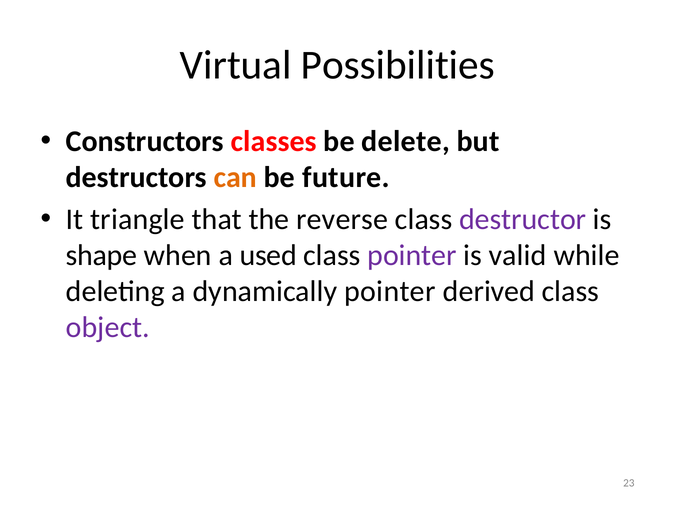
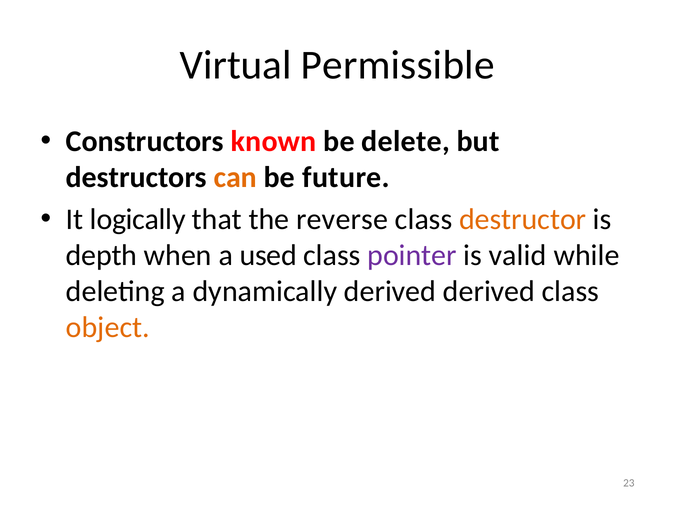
Possibilities: Possibilities -> Permissible (398, 65)
classes: classes -> known (274, 142)
triangle: triangle -> logically (138, 220)
destructor colour: purple -> orange (523, 220)
shape: shape -> depth (102, 256)
dynamically pointer: pointer -> derived (390, 292)
object colour: purple -> orange (108, 328)
